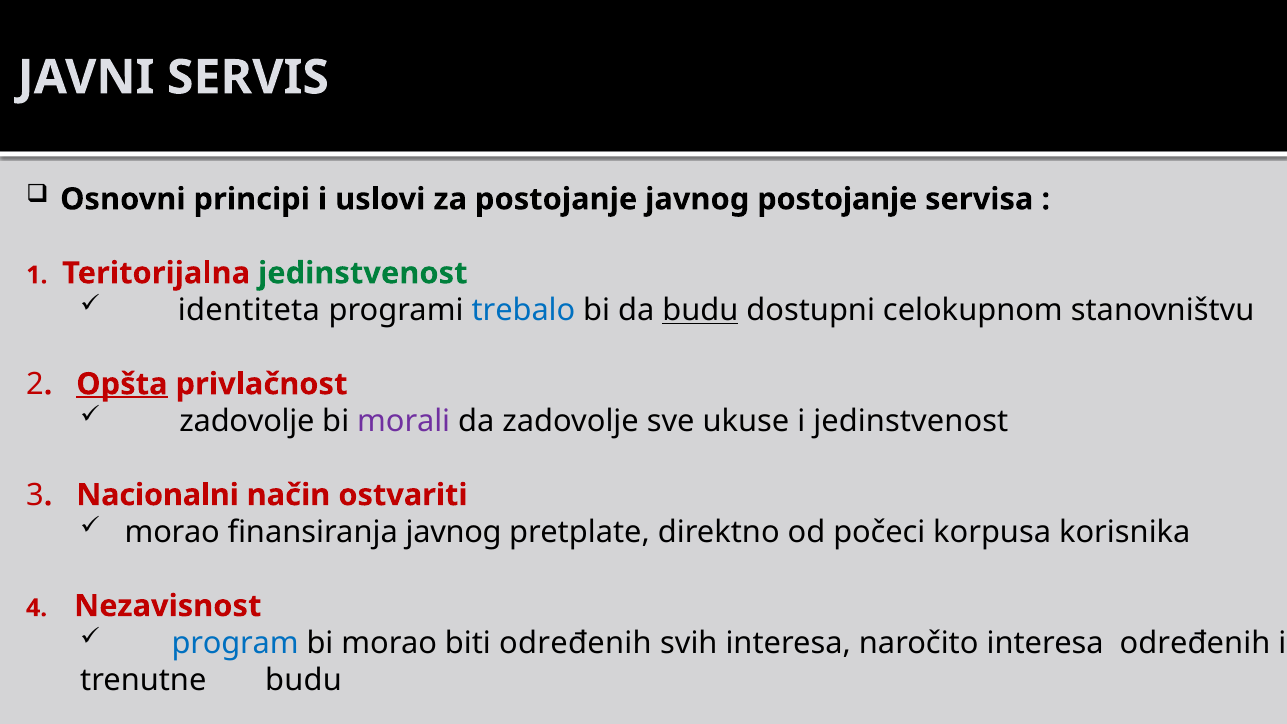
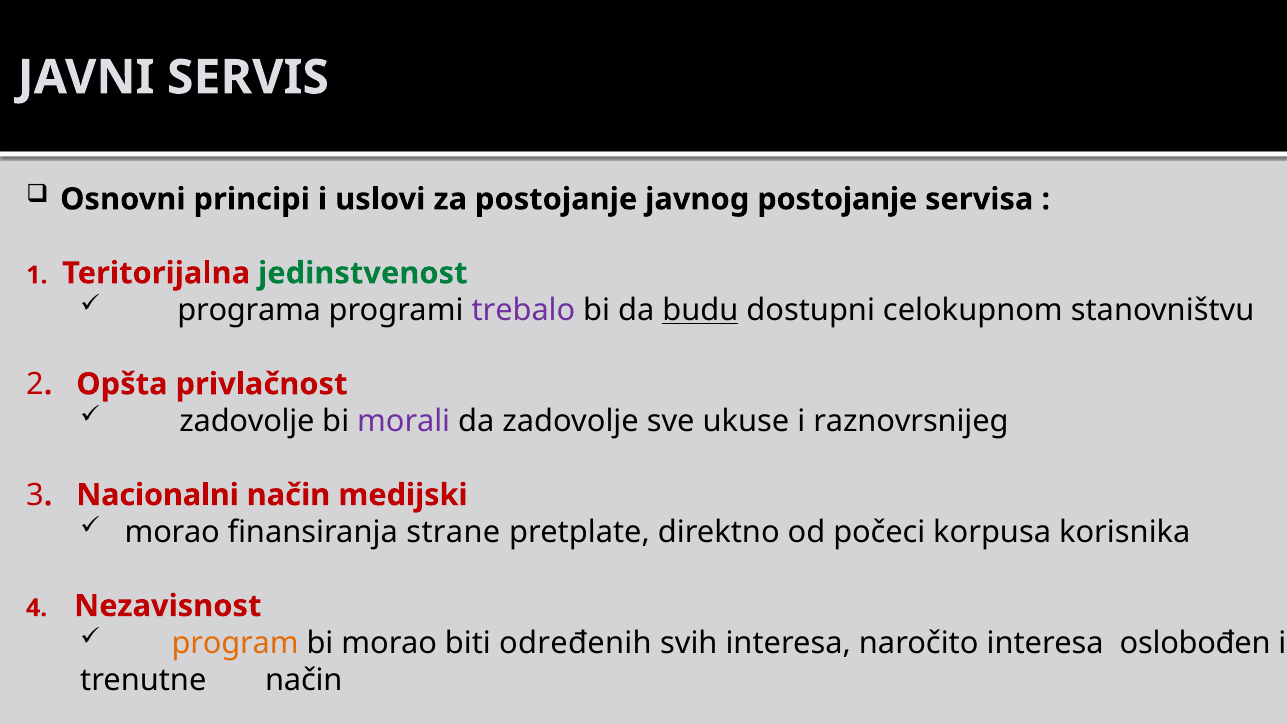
identiteta: identiteta -> programa (249, 310)
trebalo colour: blue -> purple (523, 310)
Opšta underline: present -> none (122, 384)
i jedinstvenost: jedinstvenost -> raznovrsnijeg (911, 421)
ostvariti: ostvariti -> medijski (403, 495)
finansiranja javnog: javnog -> strane (453, 532)
program colour: blue -> orange (235, 643)
interesa određenih: određenih -> oslobođen (1195, 643)
trenutne budu: budu -> način (304, 680)
